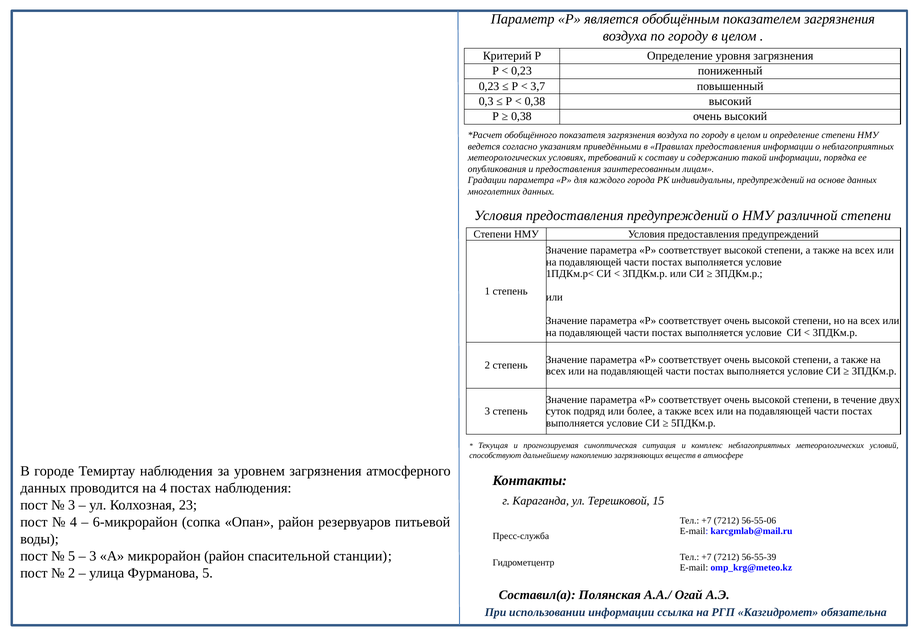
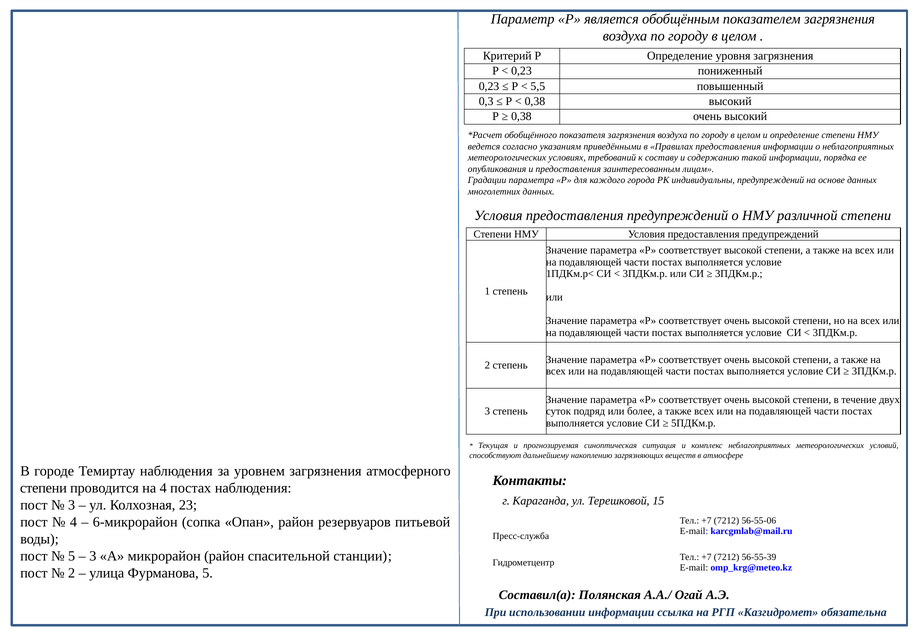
3,7: 3,7 -> 5,5 (538, 86)
данных: данных -> степени (43, 488)
